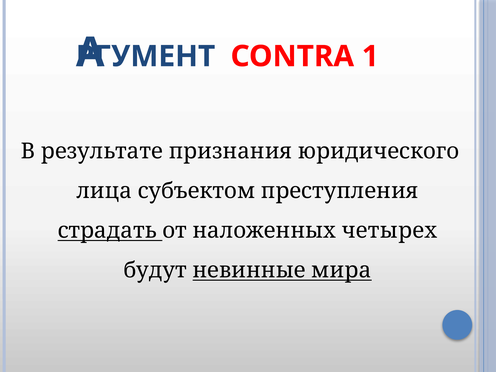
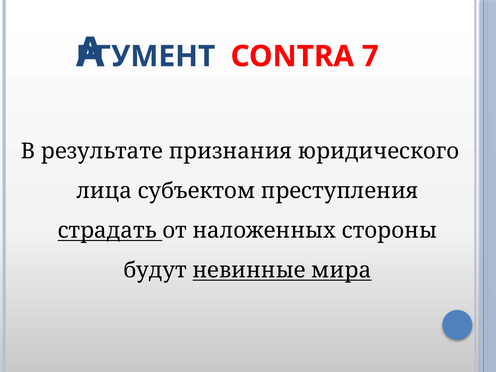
1: 1 -> 7 (370, 56)
четырех: четырех -> стороны (389, 230)
